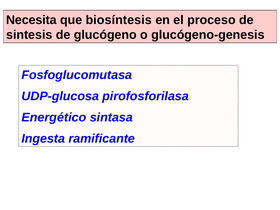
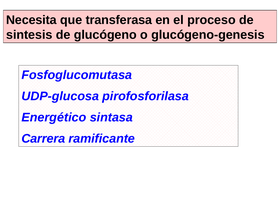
biosíntesis: biosíntesis -> transferasa (119, 20)
Ingesta: Ingesta -> Carrera (43, 139)
